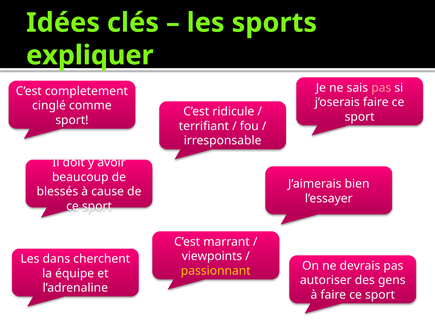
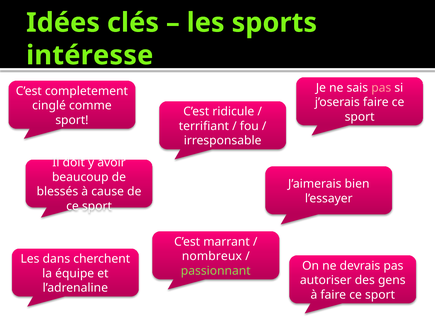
expliquer: expliquer -> intéresse (90, 55)
viewpoints: viewpoints -> nombreux (212, 256)
passionnant colour: yellow -> light green (216, 271)
